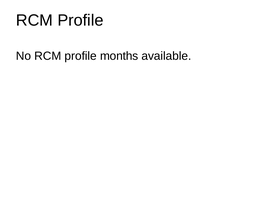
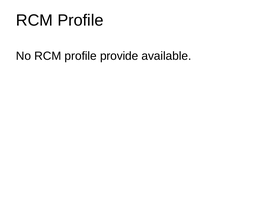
months: months -> provide (119, 56)
